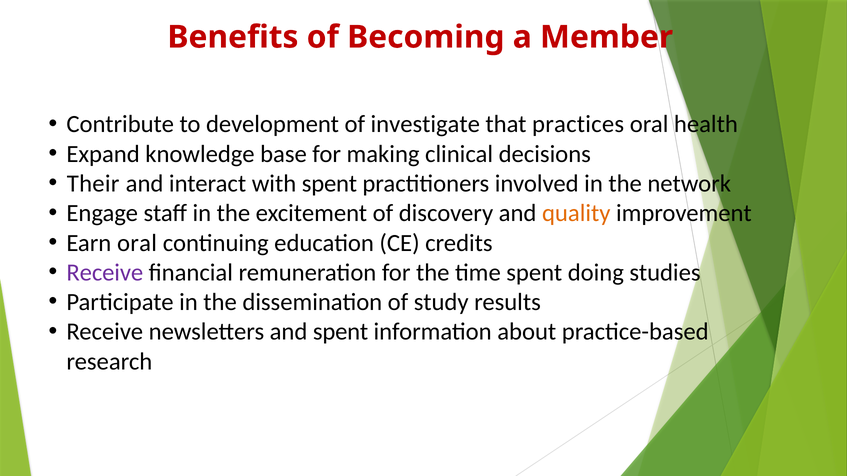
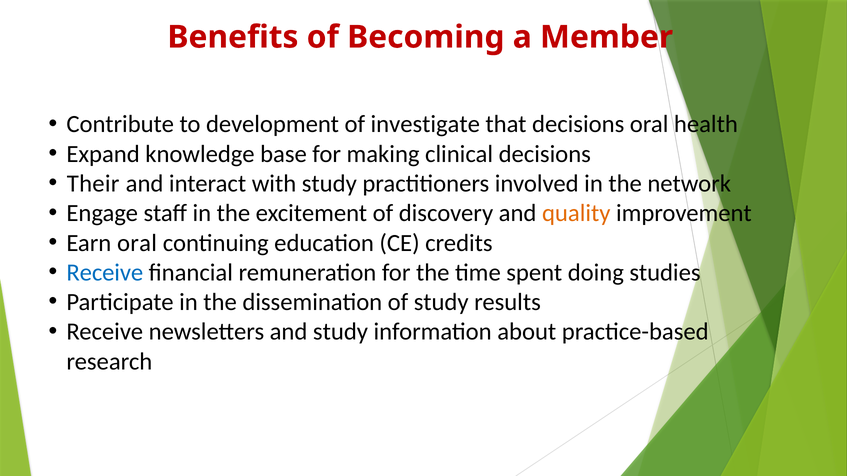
that practices: practices -> decisions (578, 124)
with spent: spent -> study (329, 184)
Receive colour: purple -> blue (105, 273)
and spent: spent -> study (341, 332)
